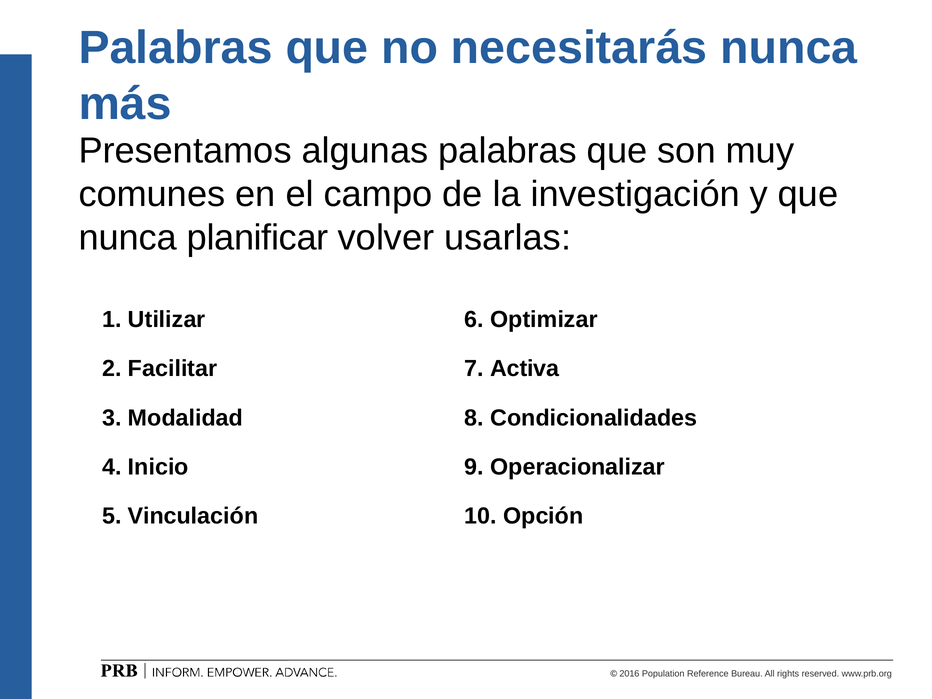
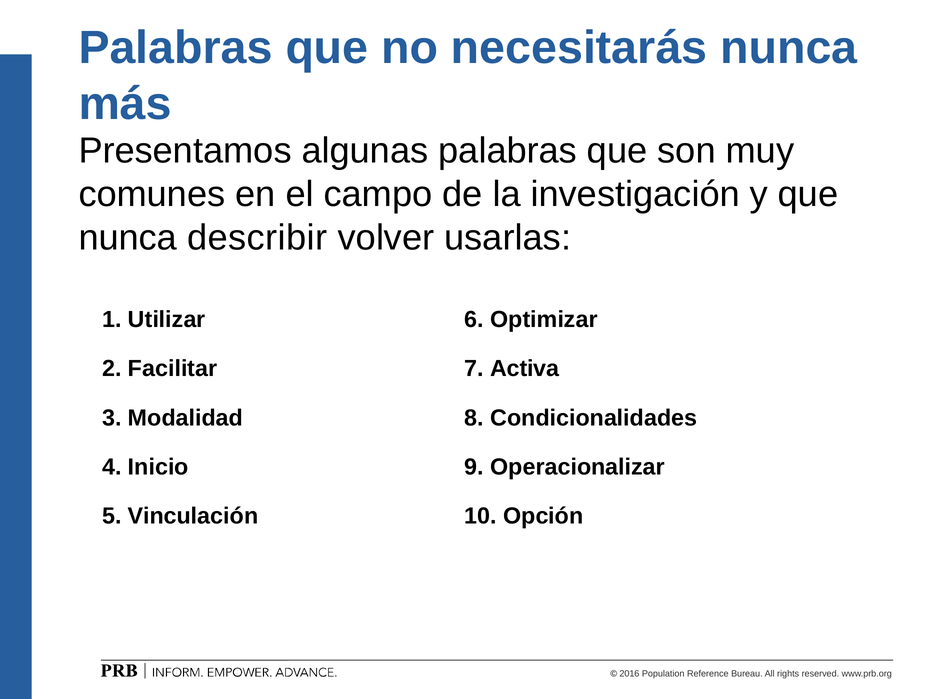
planificar: planificar -> describir (257, 238)
